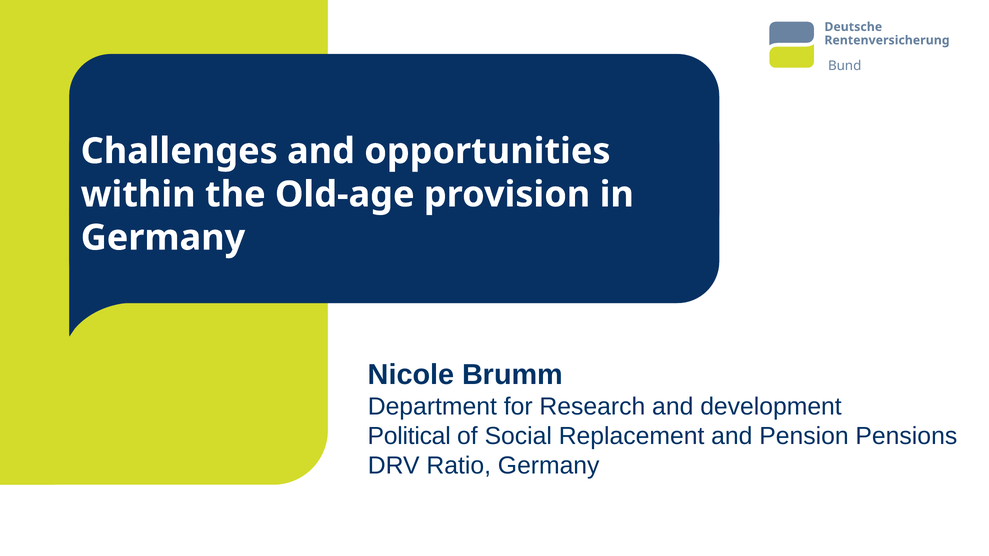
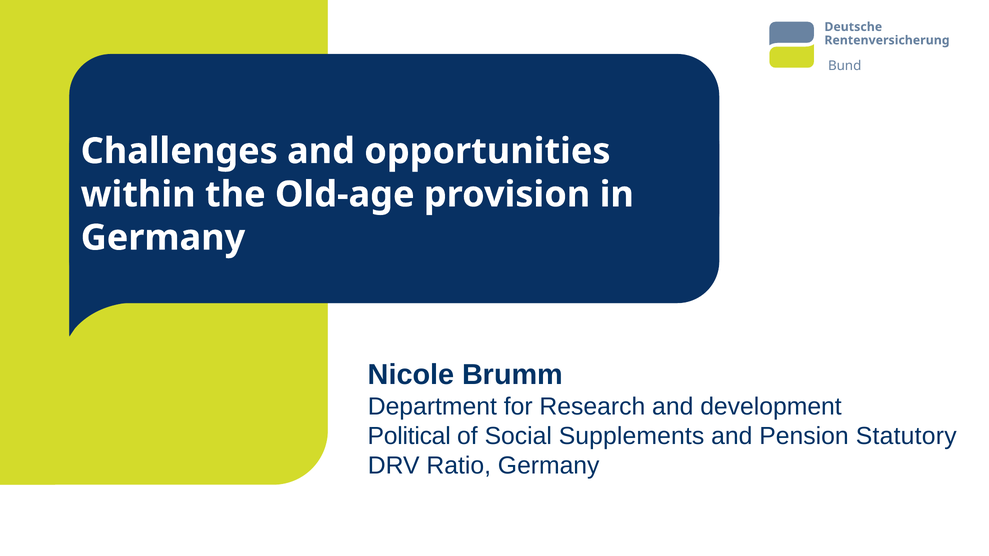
Replacement: Replacement -> Supplements (632, 436)
Pensions: Pensions -> Statutory (906, 436)
